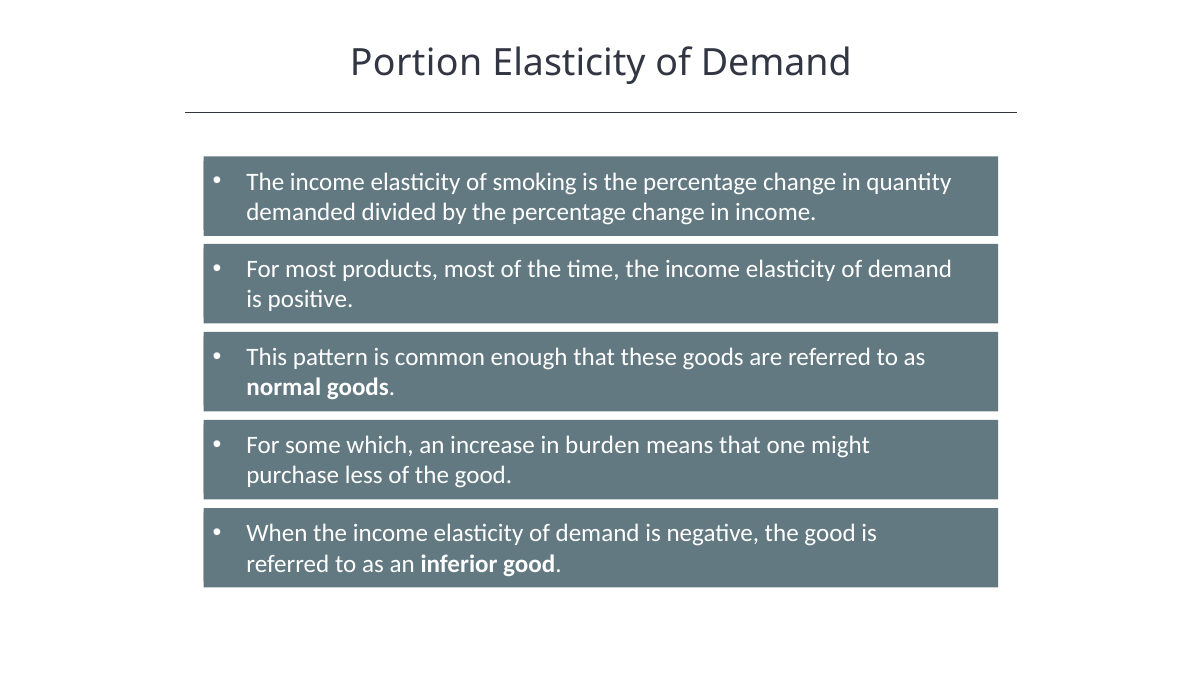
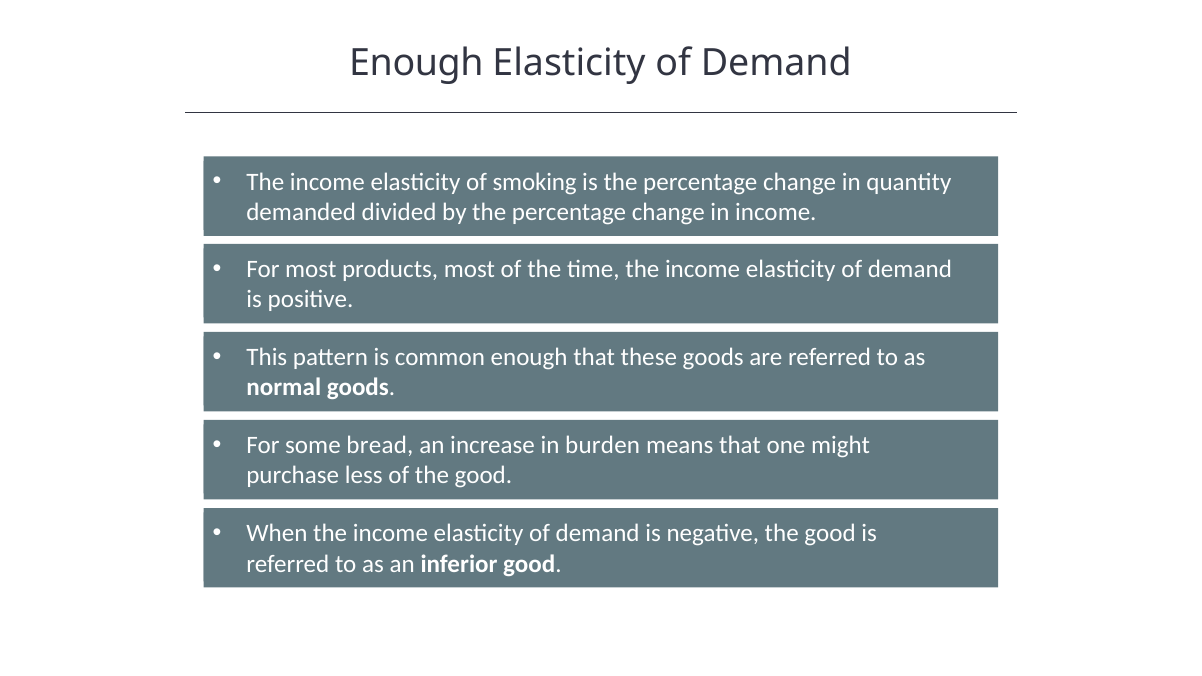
Portion: Portion -> Enough (416, 63)
which: which -> bread (380, 446)
